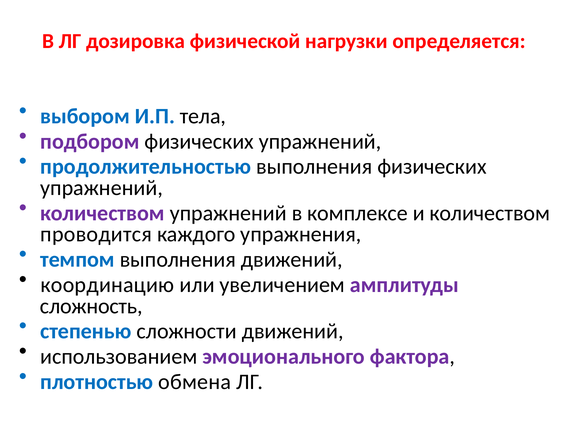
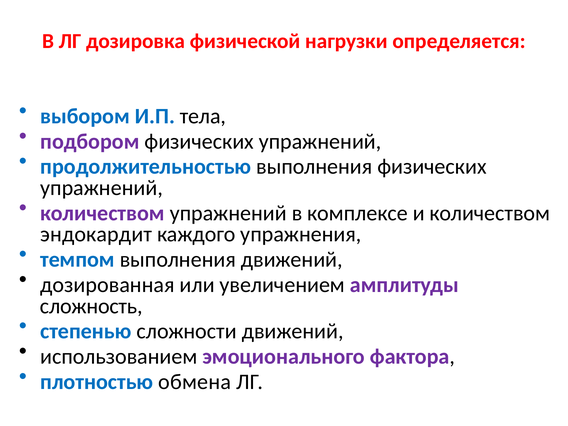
проводится: проводится -> эндокардит (96, 234)
координацию: координацию -> дозированная (107, 285)
